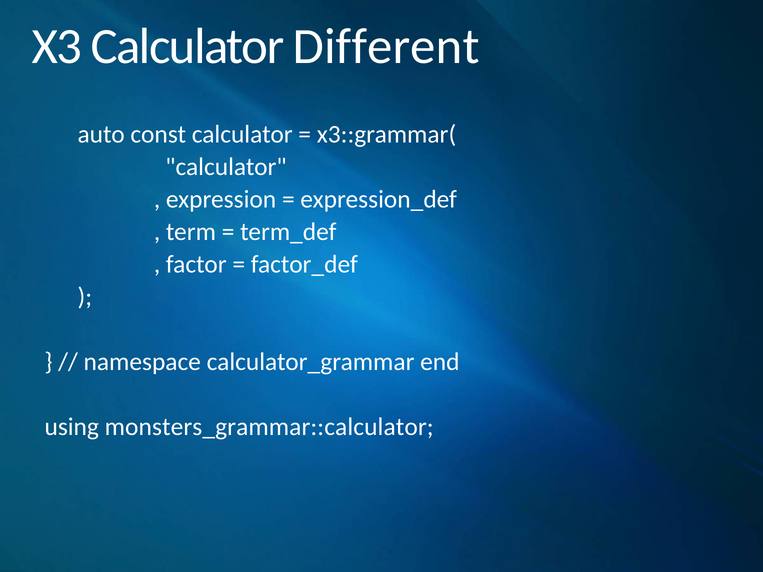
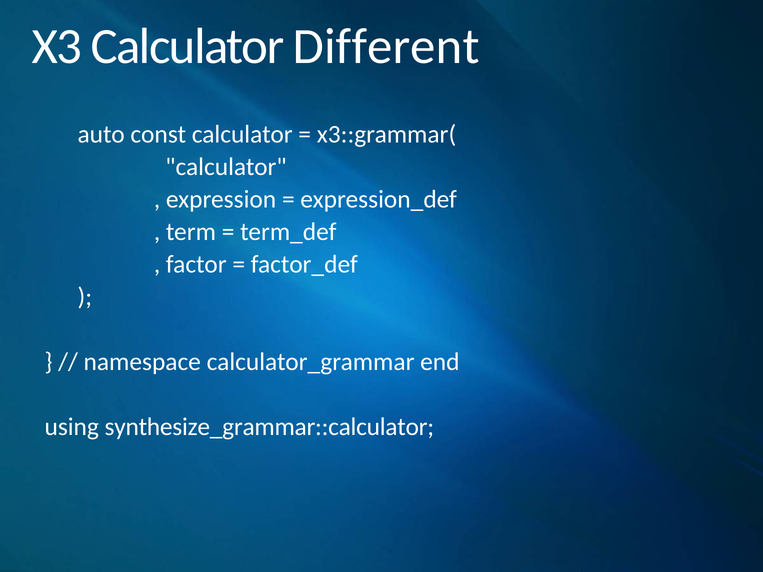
monsters_grammar::calculator: monsters_grammar::calculator -> synthesize_grammar::calculator (269, 427)
